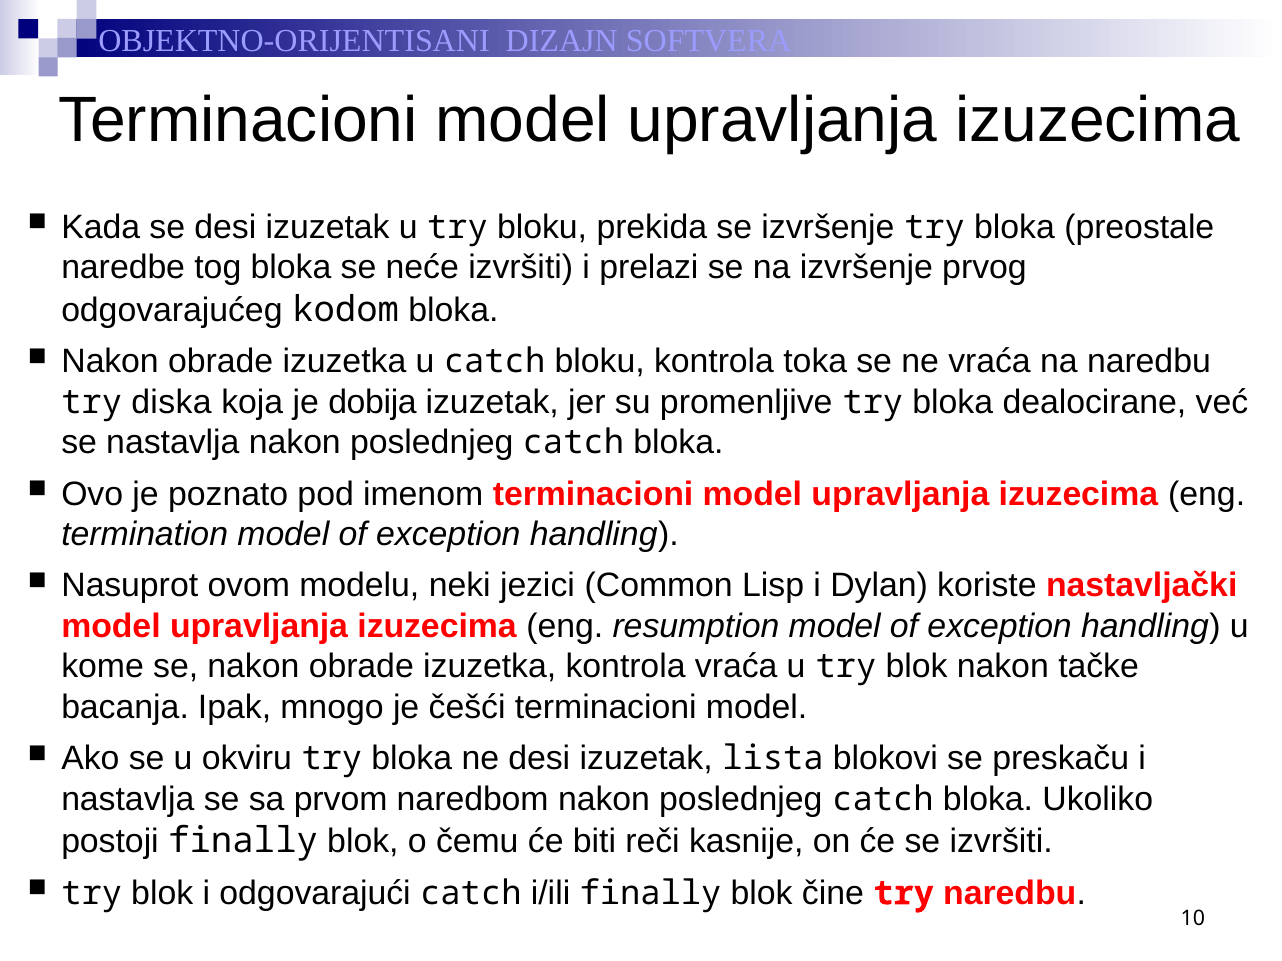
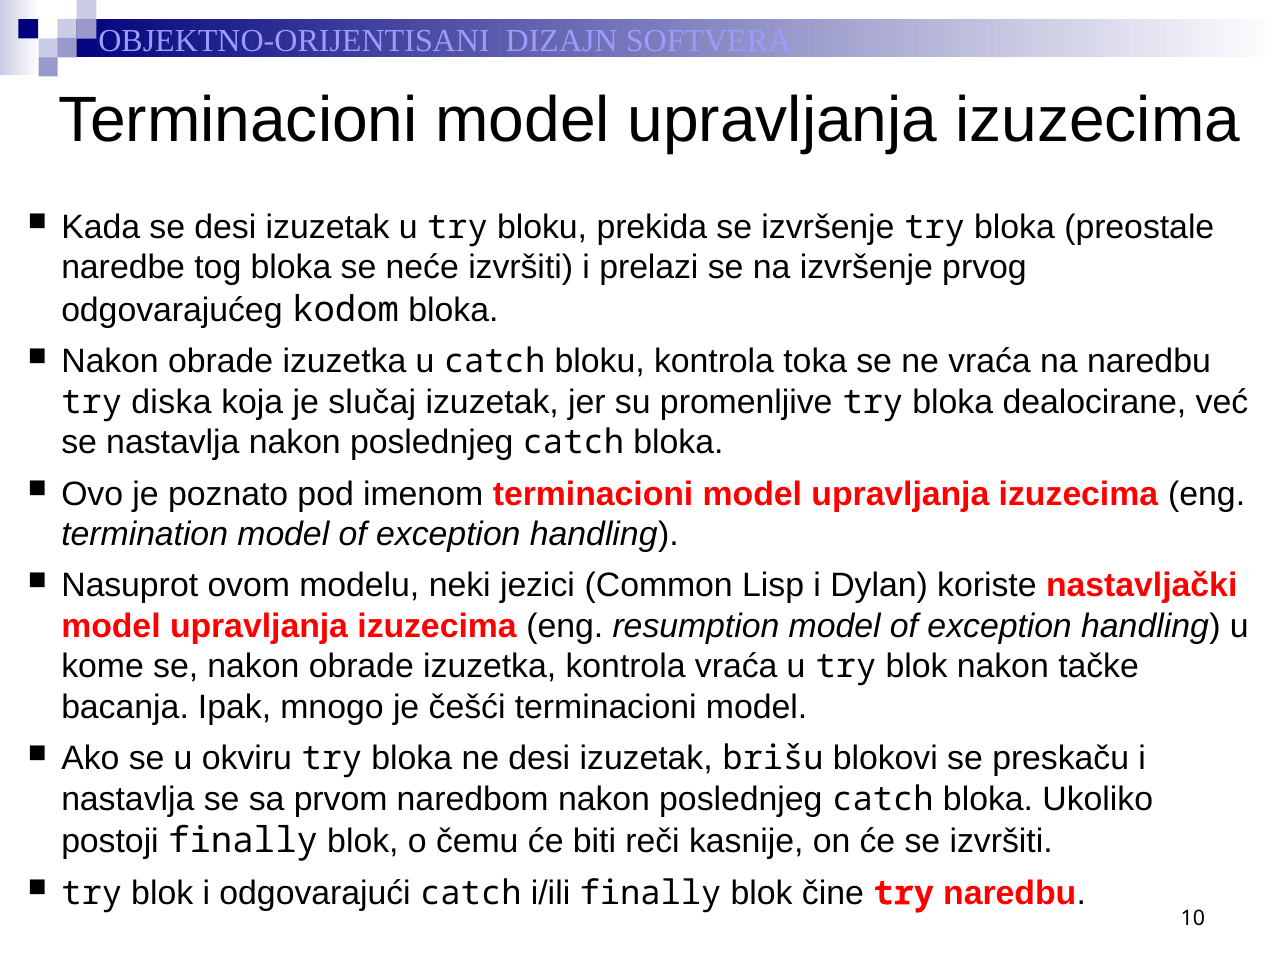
dobija: dobija -> slučaj (372, 402)
lista: lista -> brišu (773, 759)
